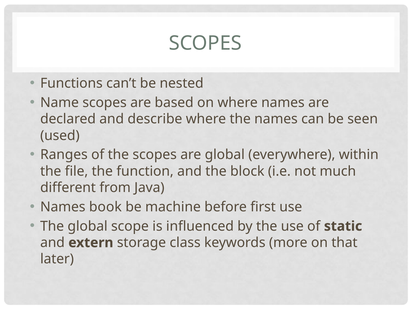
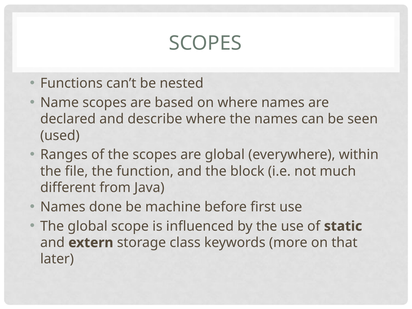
book: book -> done (105, 207)
